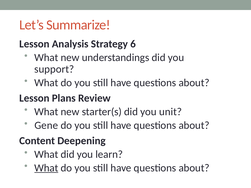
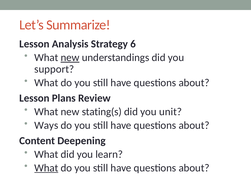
new underline: none -> present (70, 58)
starter(s: starter(s -> stating(s (102, 112)
Gene: Gene -> Ways (46, 126)
